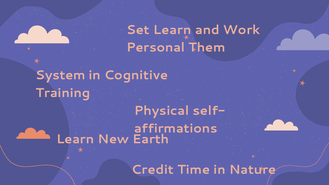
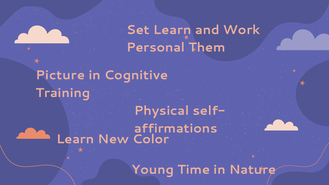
System: System -> Picture (60, 75)
Earth: Earth -> Color (151, 139)
Credit: Credit -> Young (153, 170)
